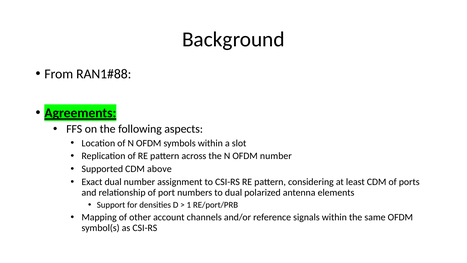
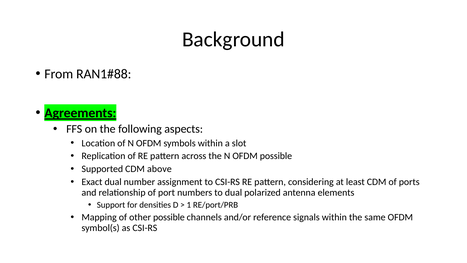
OFDM number: number -> possible (276, 156)
other account: account -> possible (169, 217)
